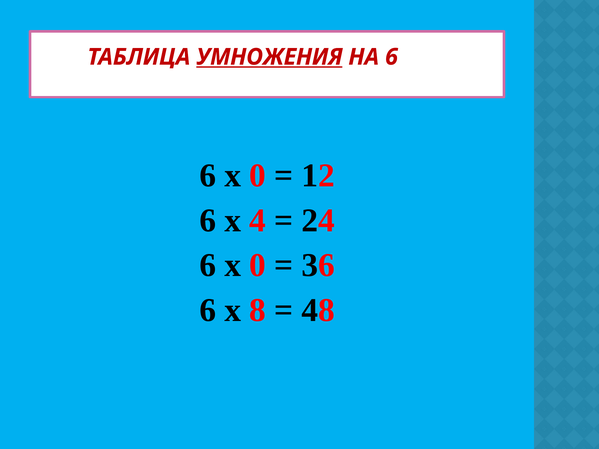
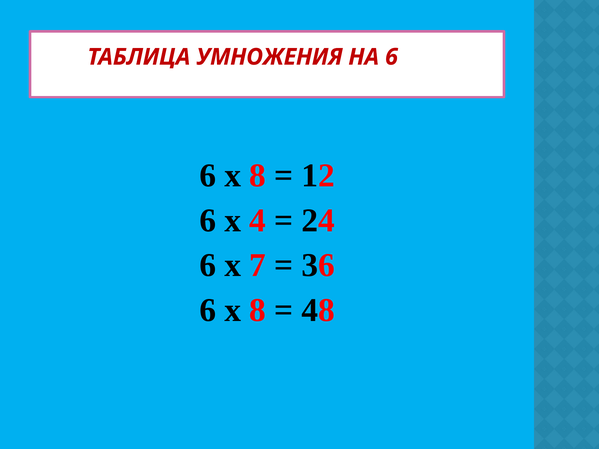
УМНОЖЕНИЯ underline: present -> none (269, 57)
0: 0 -> 8 (258, 176)
0: 0 -> 7 (258, 265)
